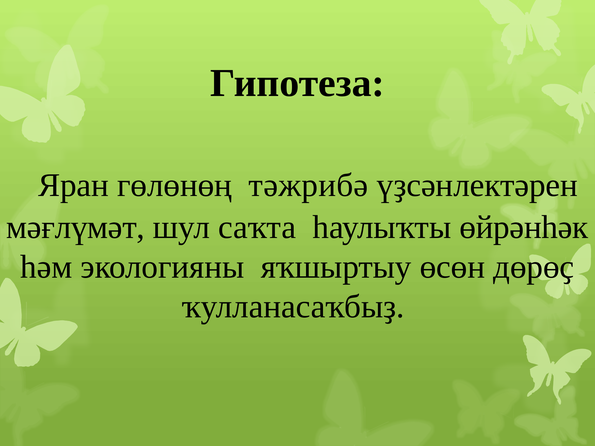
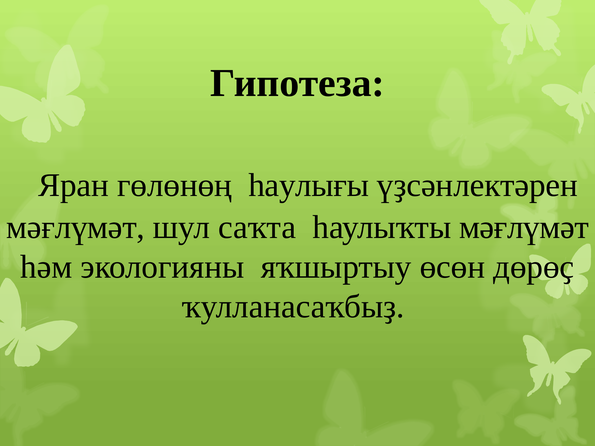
тәжрибә: тәжрибә -> һаулығы (309, 185)
һаулыҡты өйрәнһәк: өйрәнһәк -> мәғлүмәт (524, 227)
